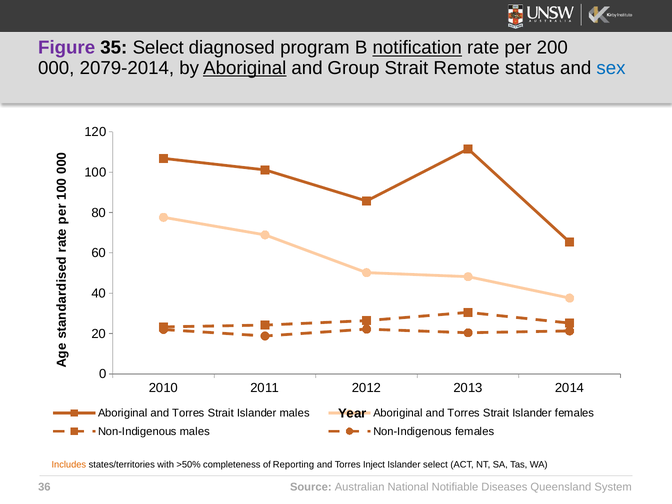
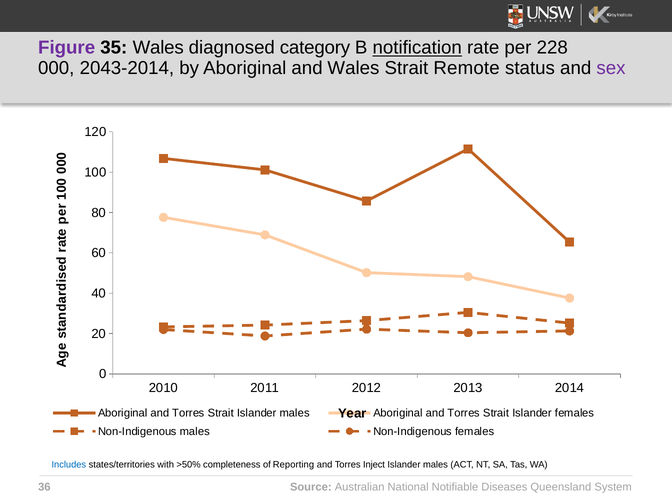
35 Select: Select -> Wales (158, 48)
program: program -> category (315, 48)
200: 200 -> 228 (552, 48)
2079-2014: 2079-2014 -> 2043-2014 (127, 68)
Aboriginal underline: present -> none (245, 68)
and Group: Group -> Wales (353, 68)
sex colour: blue -> purple (611, 68)
Includes colour: orange -> blue (69, 465)
select: select -> males (435, 465)
